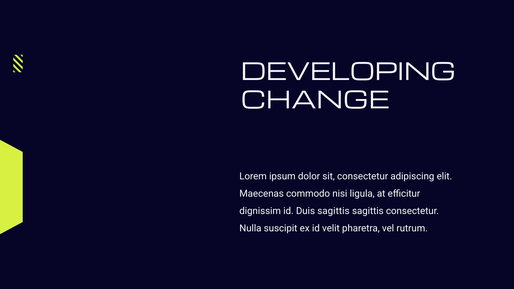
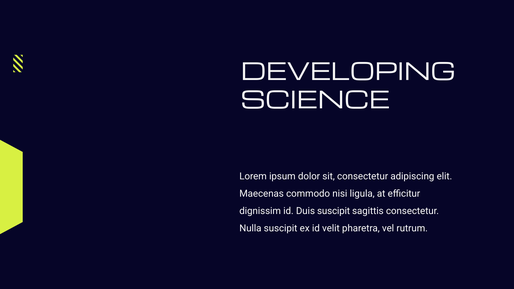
CHANGE: CHANGE -> SCIENCE (315, 101)
Duis sagittis: sagittis -> suscipit (334, 211)
